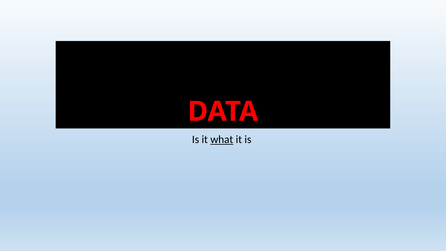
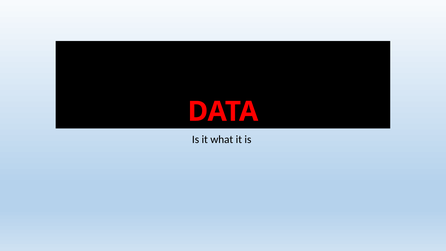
what underline: present -> none (222, 139)
